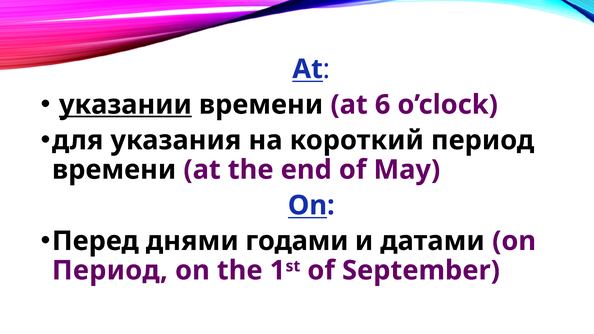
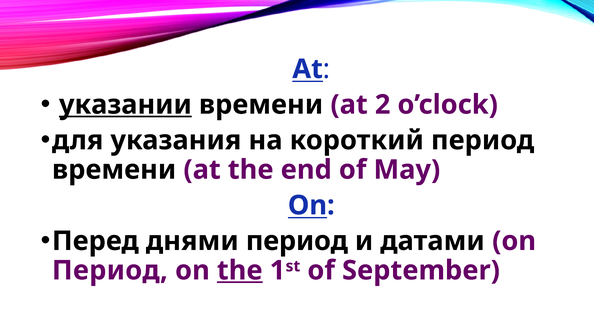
6: 6 -> 2 (383, 105)
днями годами: годами -> период (297, 241)
the underline: none -> present (240, 271)
